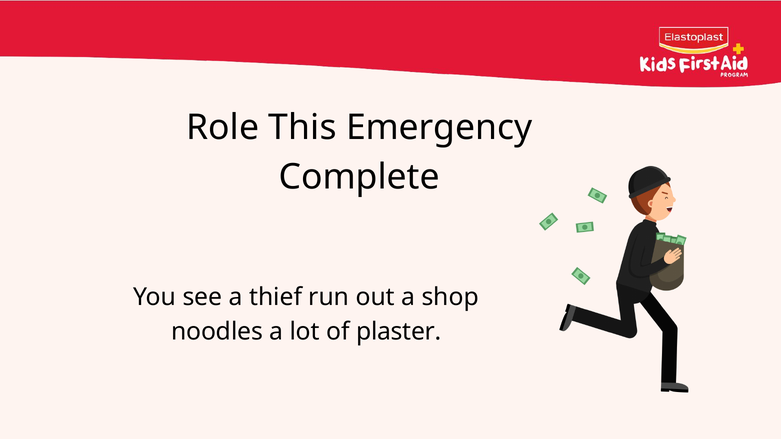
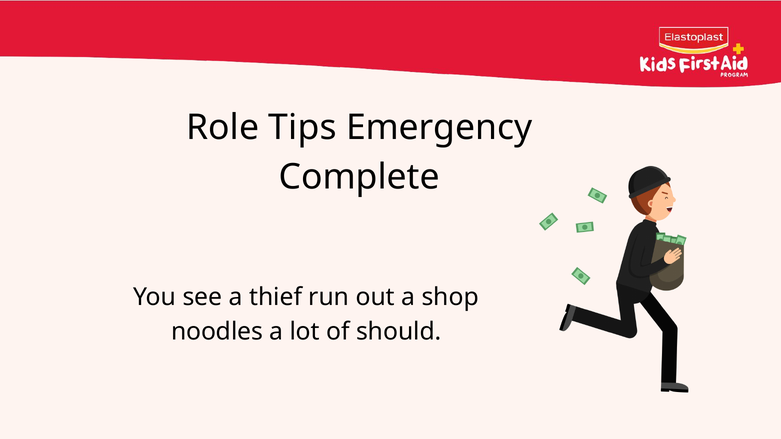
This: This -> Tips (302, 128)
plaster: plaster -> should (399, 332)
